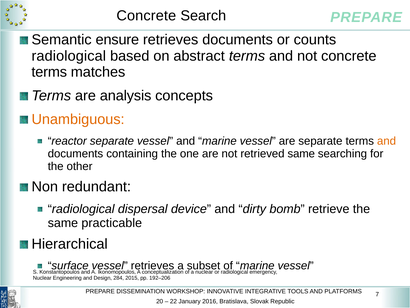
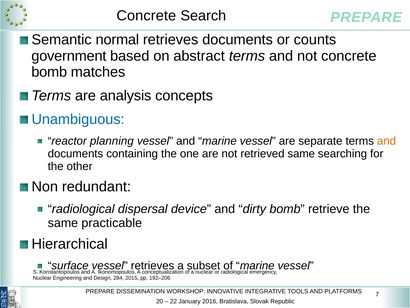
ensure: ensure -> normal (117, 40)
radiological: radiological -> government (69, 56)
terms: terms -> bomb (49, 72)
Unambiguous colour: orange -> blue (78, 119)
reactor separate: separate -> planning (112, 141)
